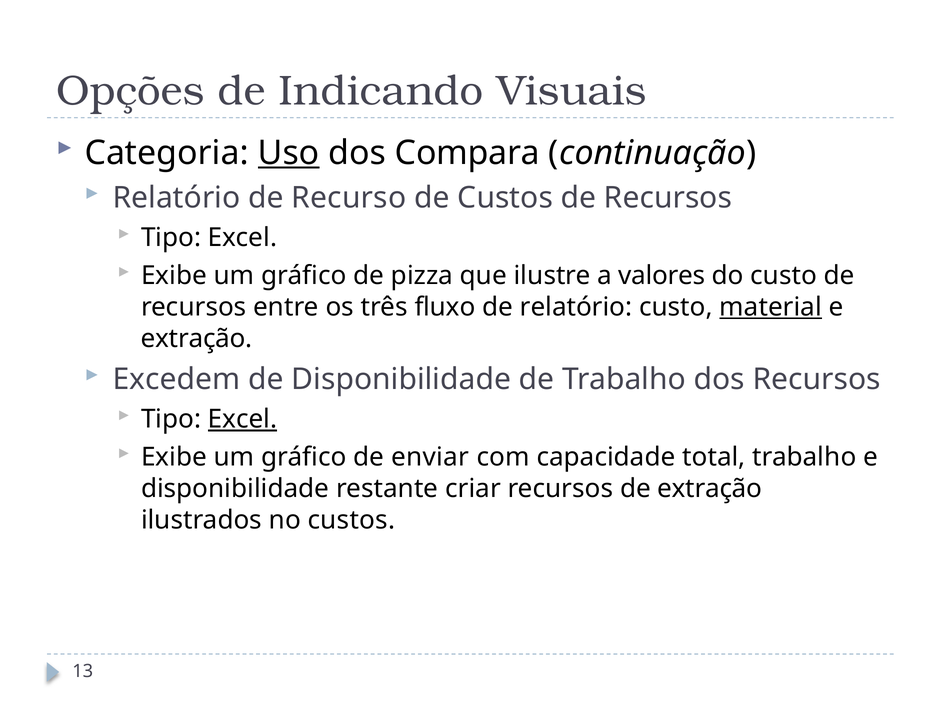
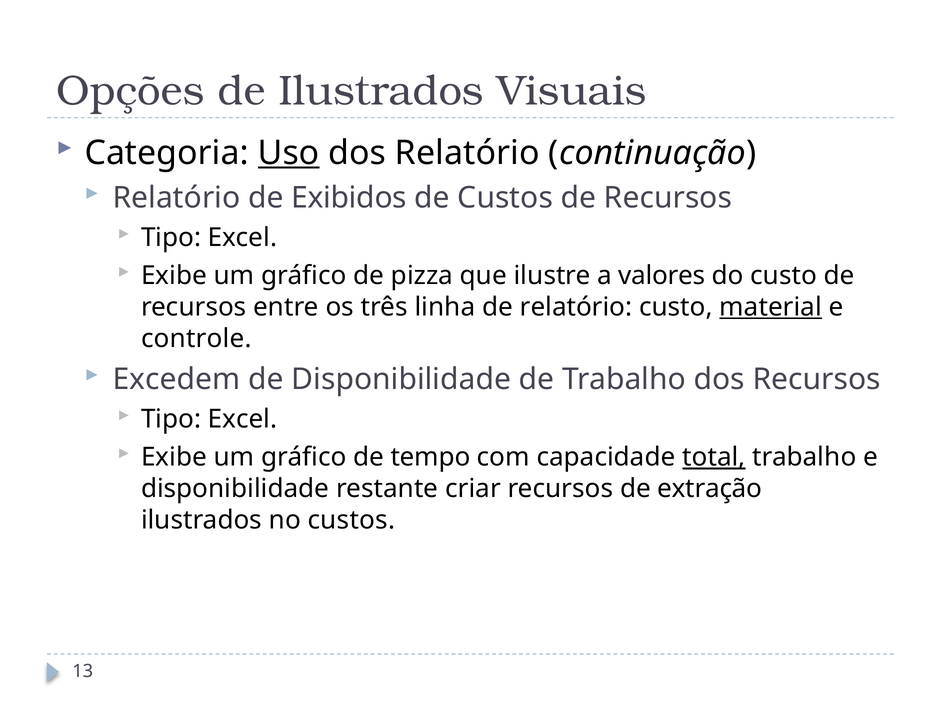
de Indicando: Indicando -> Ilustrados (381, 91)
dos Compara: Compara -> Relatório (467, 153)
Recurso: Recurso -> Exibidos (349, 198)
fluxo: fluxo -> linha (445, 307)
extração: extração -> controle (196, 339)
Excel underline: present -> none (243, 419)
enviar: enviar -> tempo (431, 457)
total underline: none -> present (714, 457)
